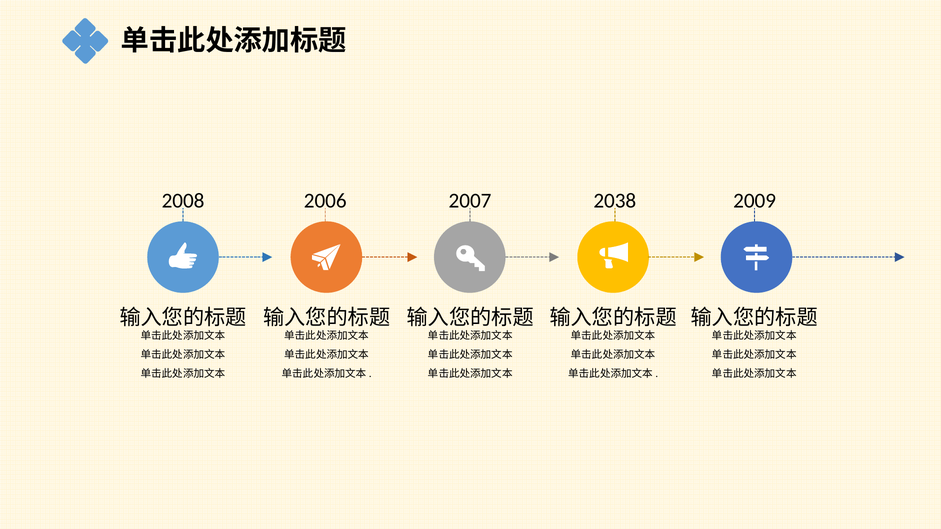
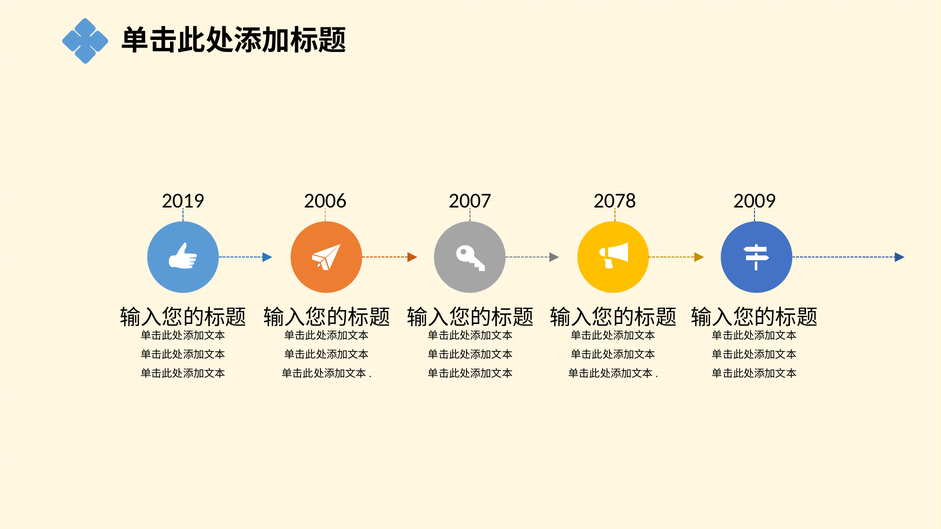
2008: 2008 -> 2019 (183, 201)
2038: 2038 -> 2078 (615, 201)
